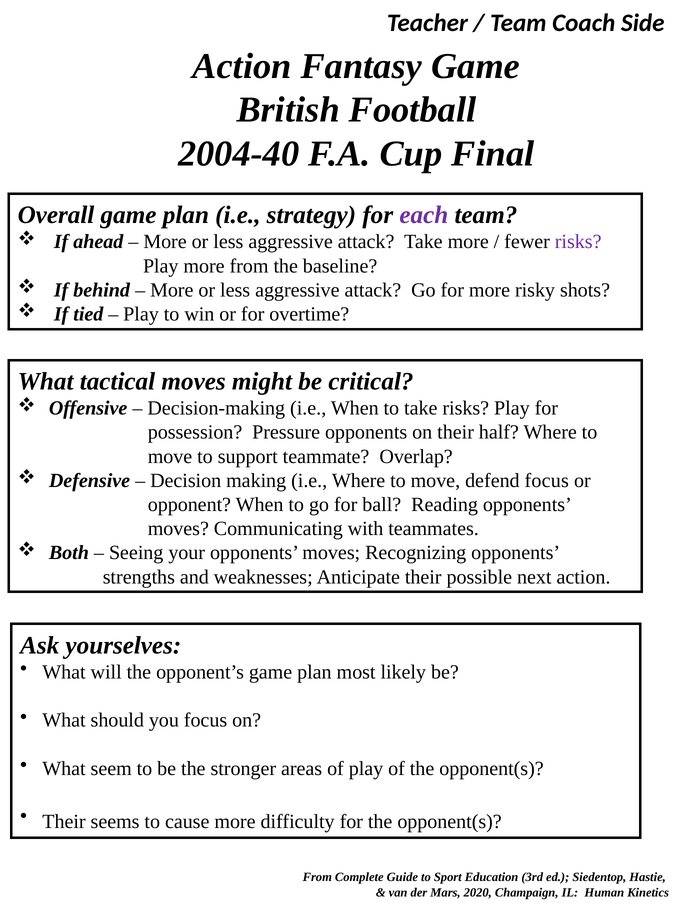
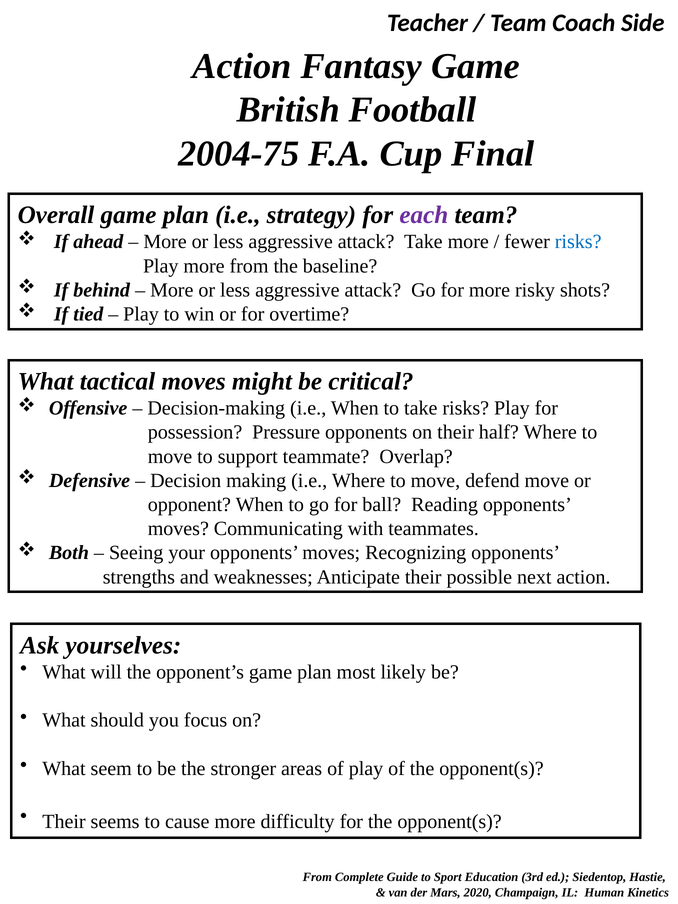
2004-40: 2004-40 -> 2004-75 (239, 154)
risks colour: purple -> blue (578, 242)
defend focus: focus -> move (547, 481)
